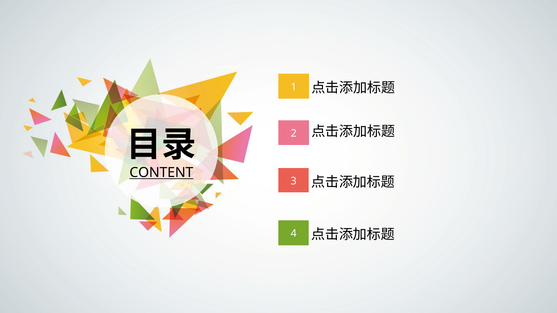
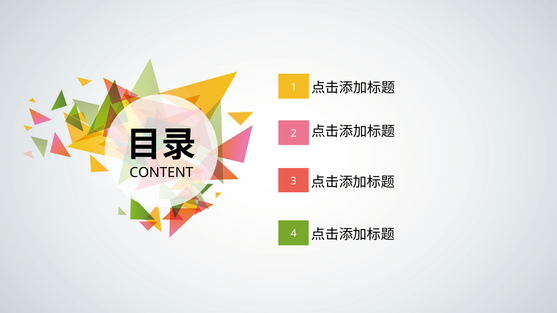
CONTENT underline: present -> none (161, 173)
